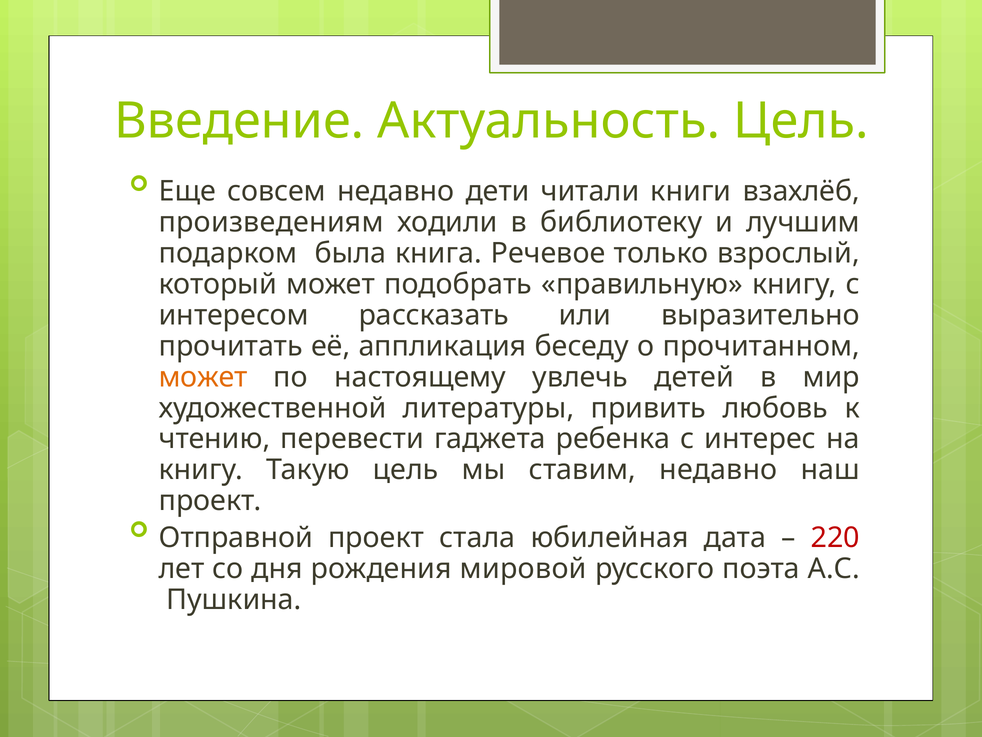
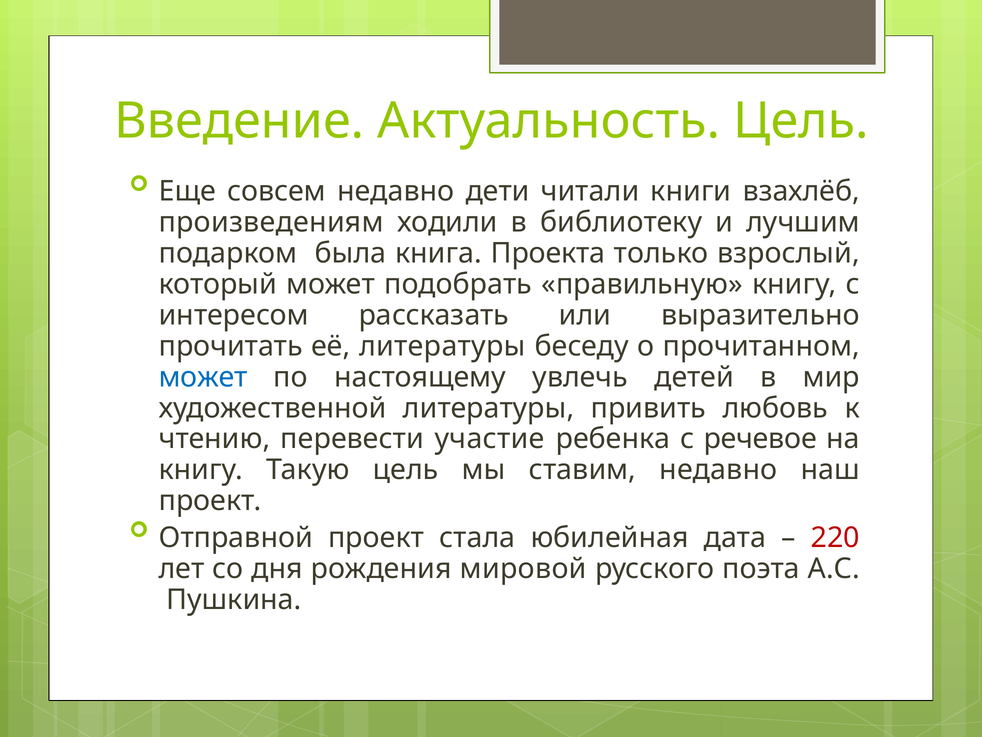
Речевое: Речевое -> Проекта (548, 253)
её аппликация: аппликация -> литературы (442, 346)
может colour: orange -> blue (203, 377)
гаджета: гаджета -> участие (490, 439)
интерес: интерес -> речевое (760, 439)
